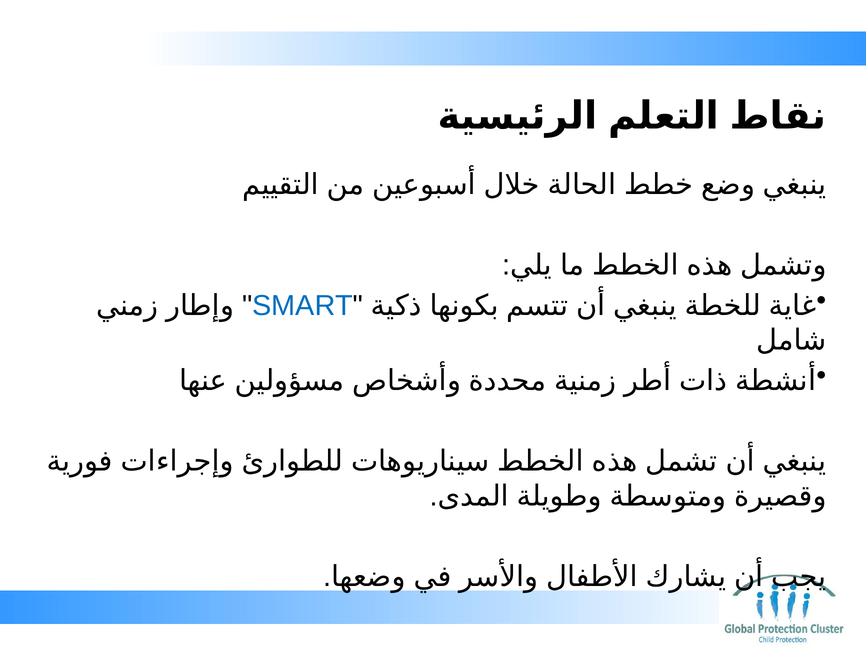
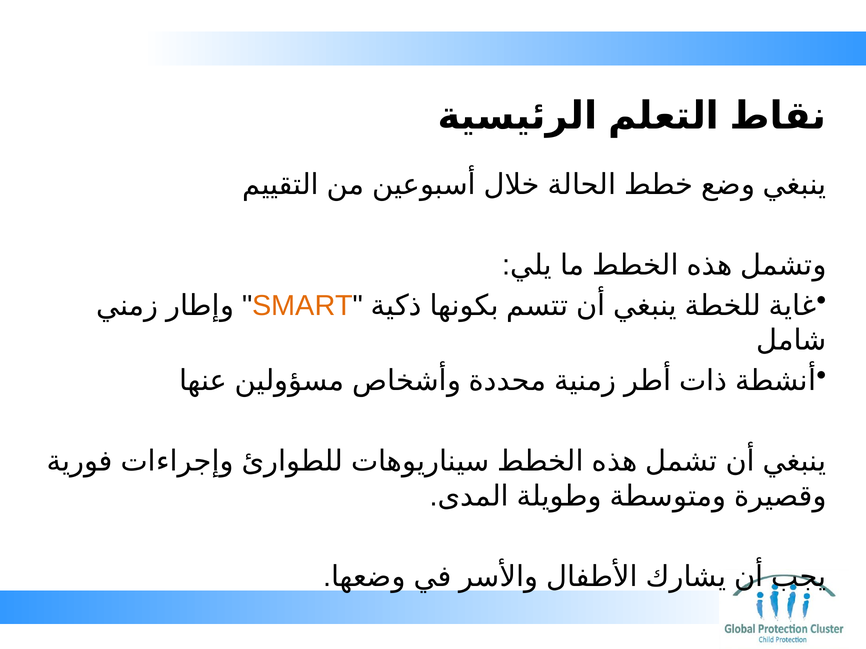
SMART colour: blue -> orange (303, 306)
